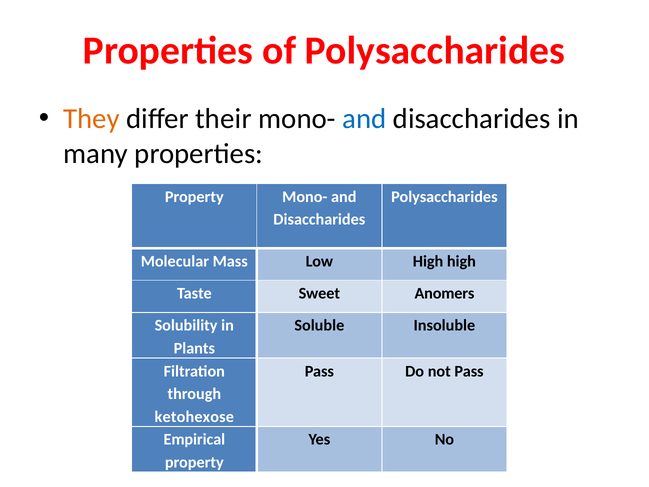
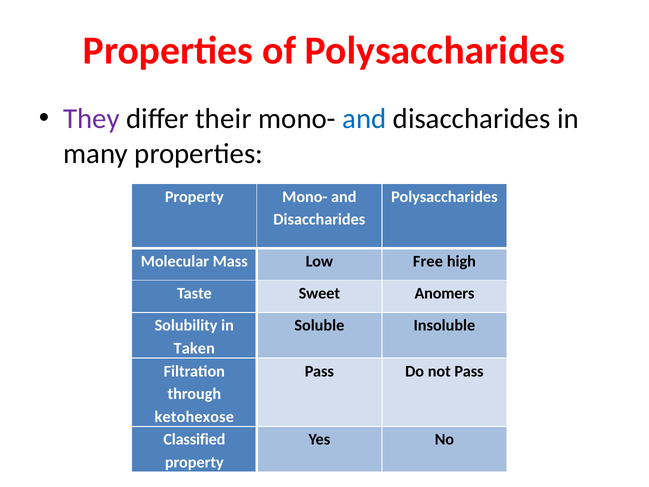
They colour: orange -> purple (92, 119)
Low High: High -> Free (428, 261)
Plants: Plants -> Taken (194, 348)
Empirical: Empirical -> Classified (194, 439)
